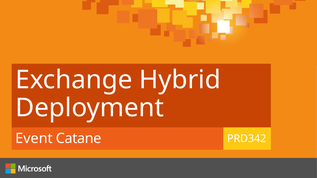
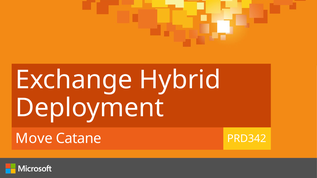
Event: Event -> Move (34, 139)
